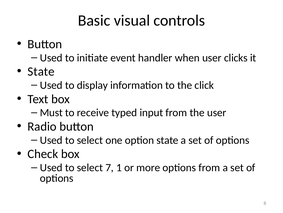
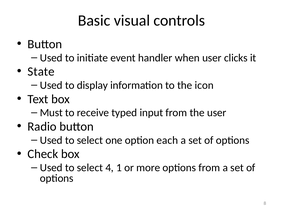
click: click -> icon (204, 85)
option state: state -> each (167, 140)
7: 7 -> 4 (110, 167)
